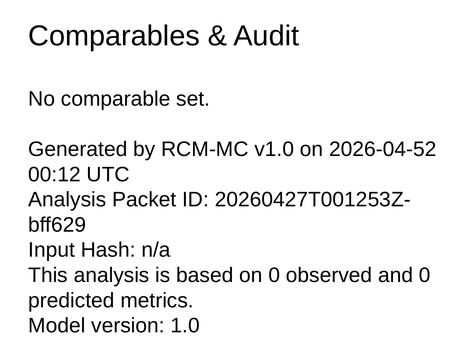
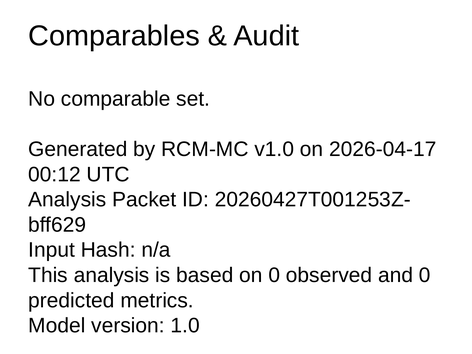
2026-04-52: 2026-04-52 -> 2026-04-17 (383, 149)
